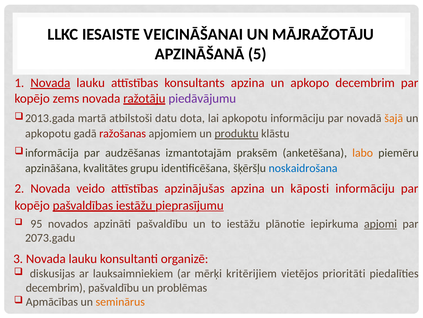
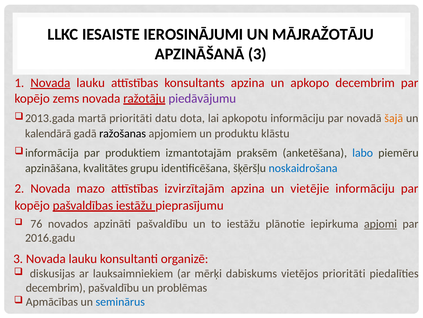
VEICINĀŠANAI: VEICINĀŠANAI -> IEROSINĀJUMI (193, 34)
APZINĀŠANĀ 5: 5 -> 3 (257, 54)
martā atbilstoši: atbilstoši -> prioritāti (131, 118)
apkopotu: apkopotu -> kalendārā (48, 133)
ražošanas colour: red -> black (123, 133)
produktu underline: present -> none (237, 133)
audzēšanas: audzēšanas -> produktiem (133, 152)
labo colour: orange -> blue (363, 152)
veido: veido -> mazo (91, 188)
apzinājušas: apzinājušas -> izvirzītajām (194, 188)
kāposti: kāposti -> vietējie (310, 188)
pieprasījumu underline: present -> none (189, 205)
95: 95 -> 76 (36, 223)
2073.gadu: 2073.gadu -> 2016.gadu (50, 237)
kritērijiem: kritērijiem -> dabiskums (252, 273)
seminārus colour: orange -> blue (120, 301)
